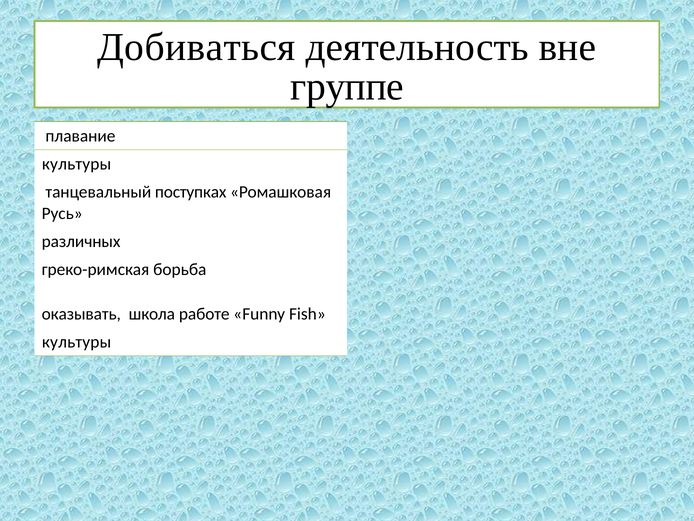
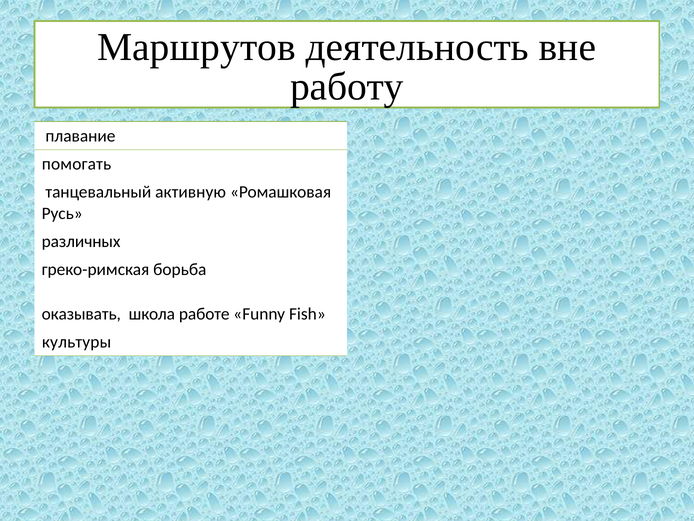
Добиваться: Добиваться -> Маршрутов (197, 47)
группе: группе -> работу (347, 86)
культуры: культуры -> помогать (77, 164)
поступках: поступках -> активную (191, 192)
